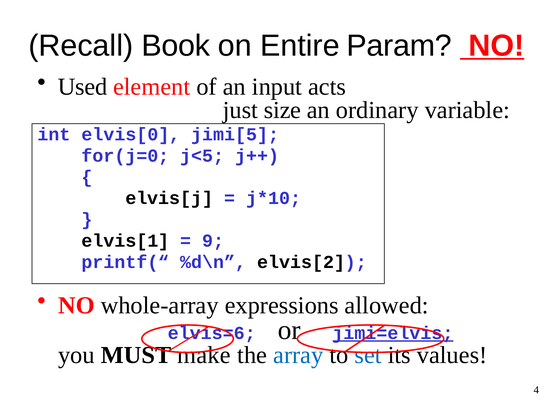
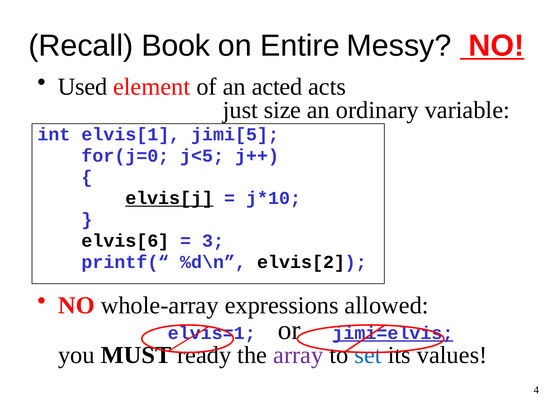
Param: Param -> Messy (399, 46)
input: input -> acted (277, 87)
elvis[0: elvis[0 -> elvis[1 (131, 134)
elvis[j underline: none -> present (169, 198)
elvis[1: elvis[1 -> elvis[6 (125, 241)
9: 9 -> 3 (213, 241)
elvis=6: elvis=6 -> elvis=1 (212, 333)
make: make -> ready (204, 355)
array colour: blue -> purple (298, 355)
